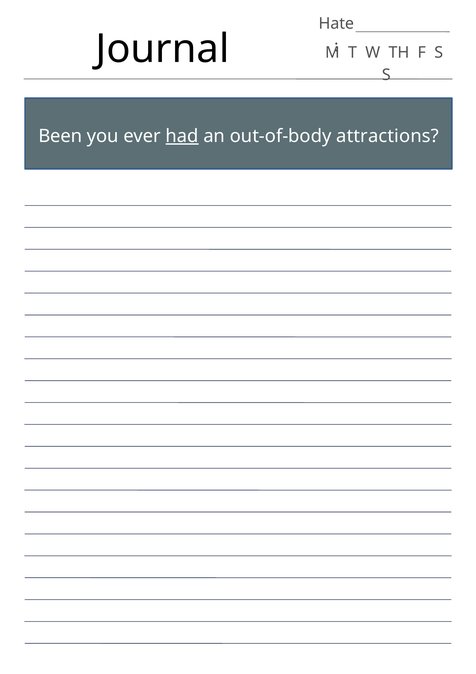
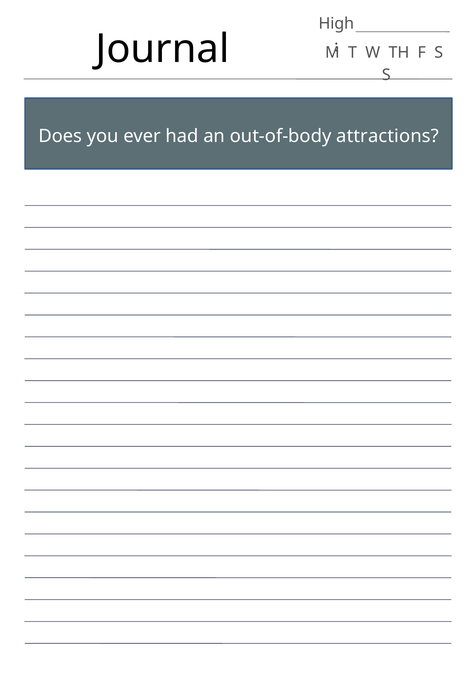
Hate: Hate -> High (336, 24)
Been: Been -> Does (60, 136)
had underline: present -> none (182, 136)
